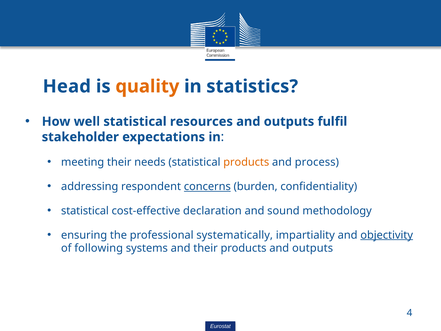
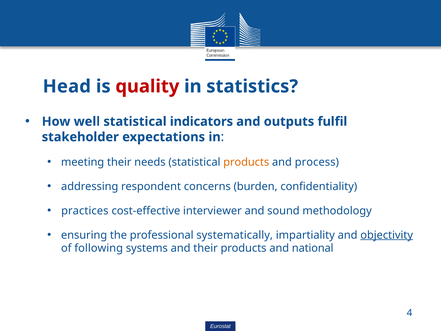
quality colour: orange -> red (147, 86)
resources: resources -> indicators (201, 121)
concerns underline: present -> none (207, 186)
statistical: statistical -> practices (85, 211)
declaration: declaration -> interviewer (212, 211)
products and outputs: outputs -> national (313, 248)
